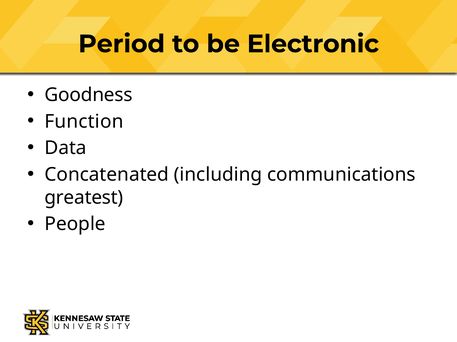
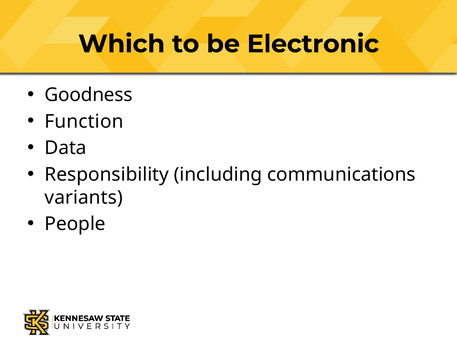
Period: Period -> Which (122, 44)
Concatenated: Concatenated -> Responsibility (107, 175)
greatest: greatest -> variants (84, 198)
